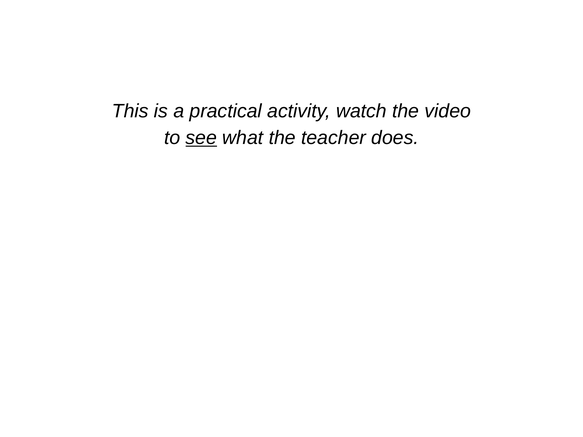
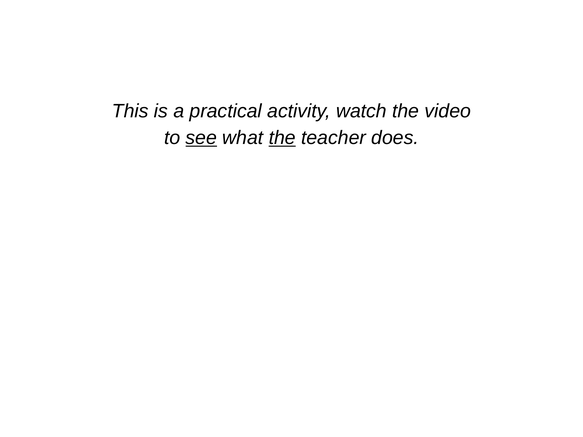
the underline: none -> present (282, 138)
